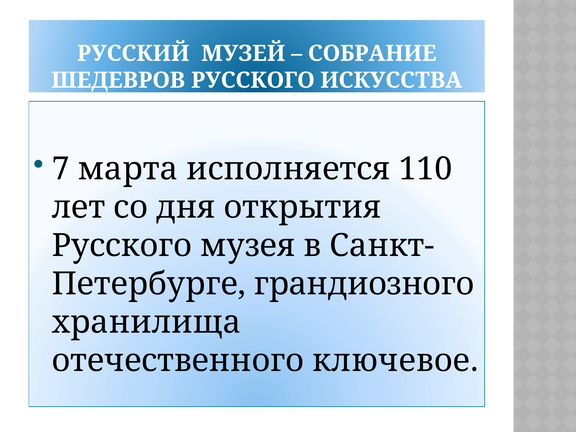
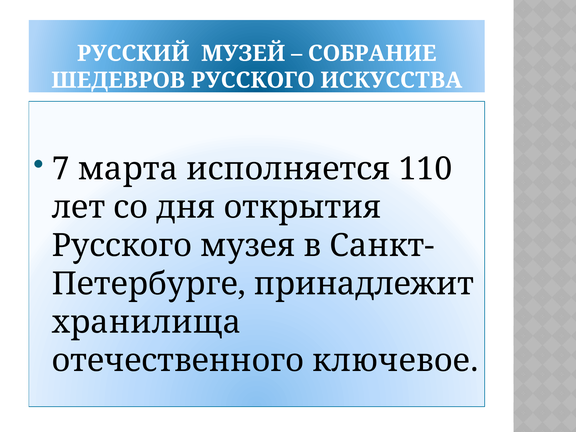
грандиозного: грандиозного -> принадлежит (364, 284)
